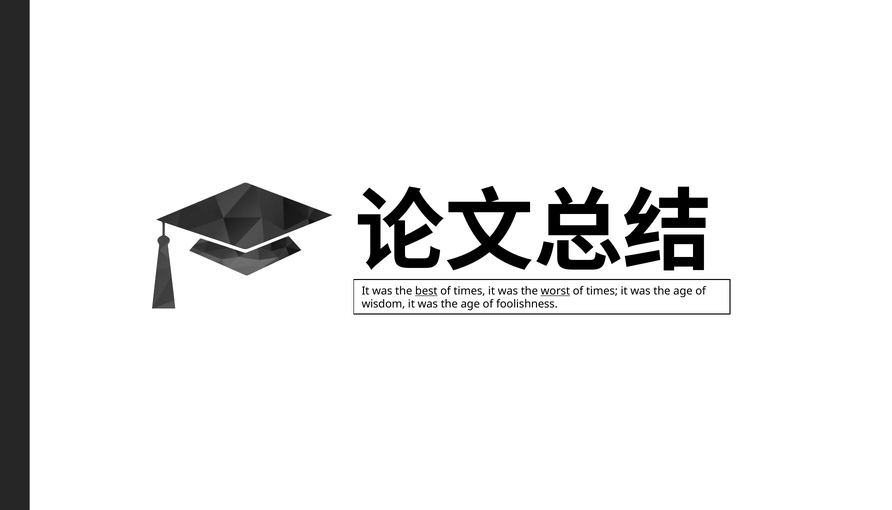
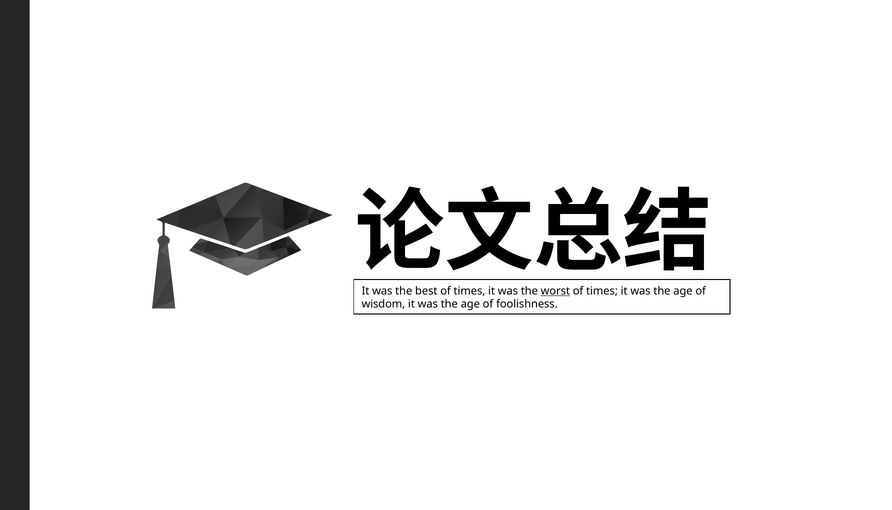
best underline: present -> none (426, 291)
